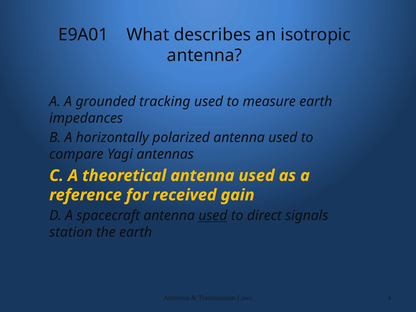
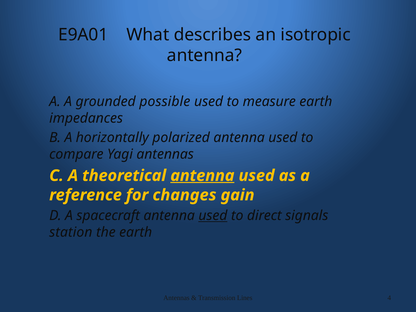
tracking: tracking -> possible (165, 102)
antenna underline: none -> present (202, 176)
received: received -> changes (184, 195)
